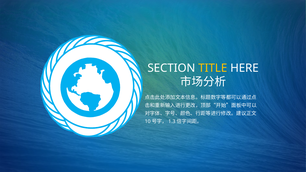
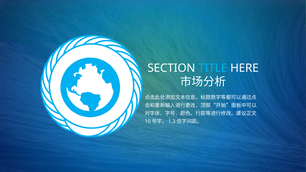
TITLE colour: yellow -> light blue (213, 68)
